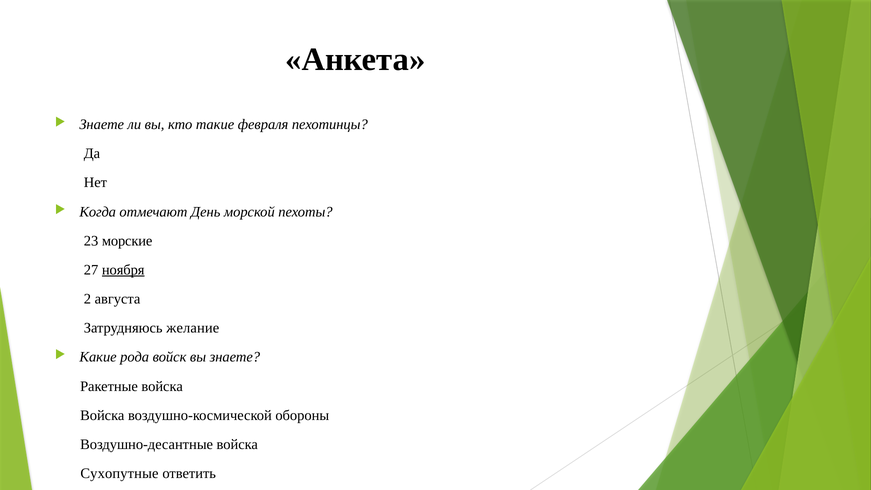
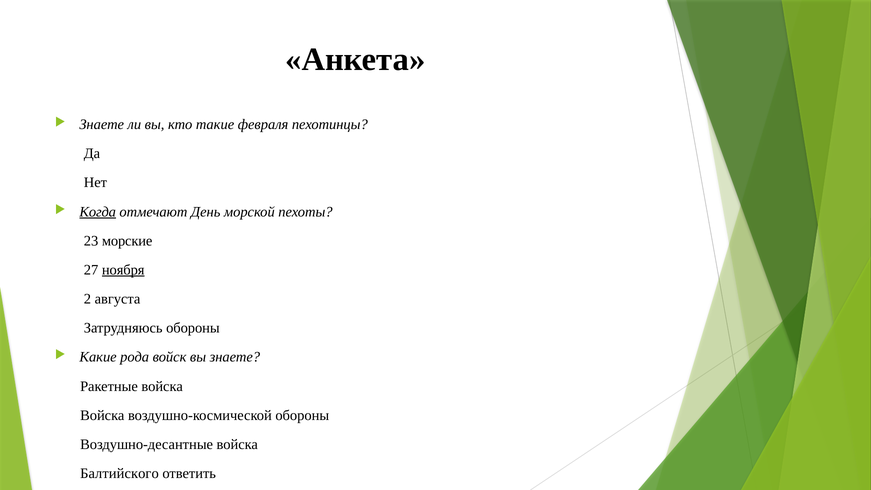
Когда underline: none -> present (98, 212)
Затрудняюсь желание: желание -> обороны (193, 328)
Сухопутные: Сухопутные -> Балтийского (119, 473)
